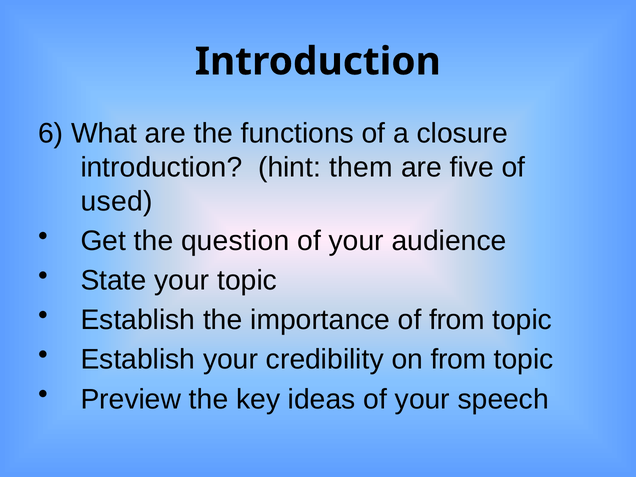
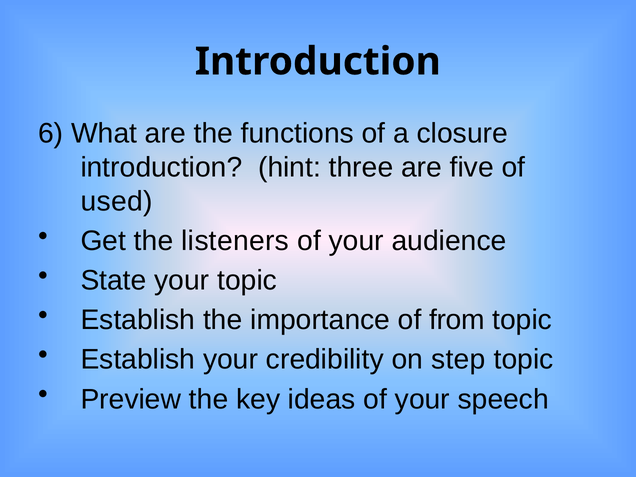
them: them -> three (361, 167)
question: question -> listeners (235, 241)
on from: from -> step (458, 360)
